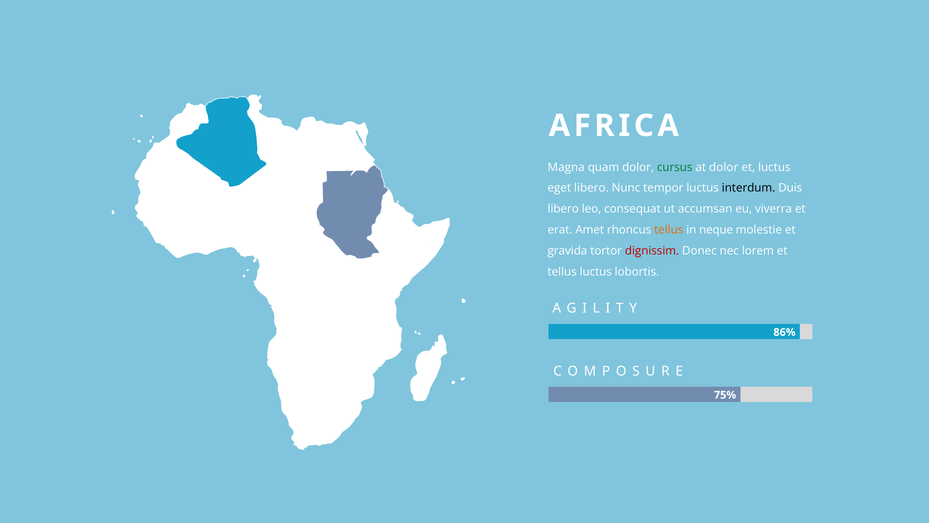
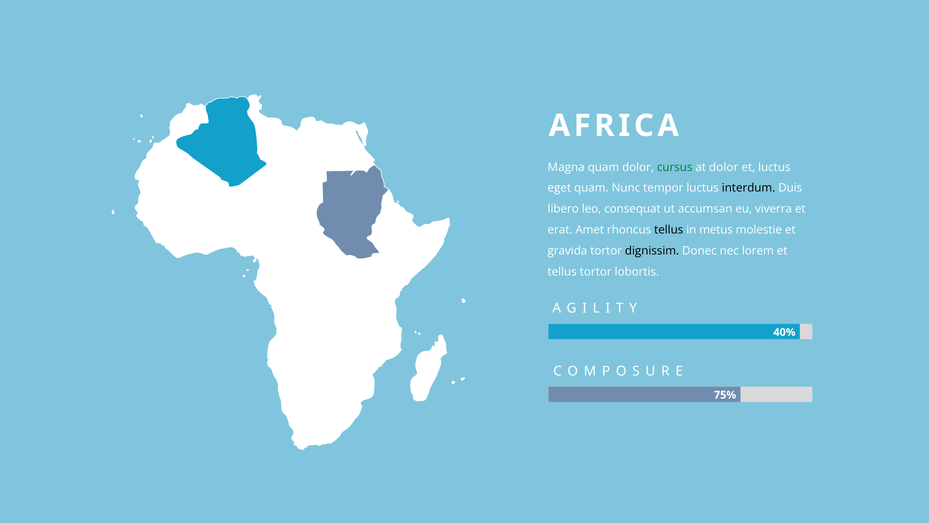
eget libero: libero -> quam (591, 188)
tellus colour: orange -> black (669, 230)
neque: neque -> metus (716, 230)
dignissim colour: red -> black (652, 251)
tellus luctus: luctus -> tortor (596, 271)
86%: 86% -> 40% (784, 332)
